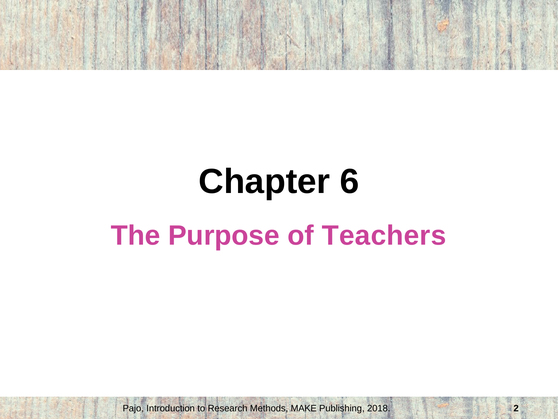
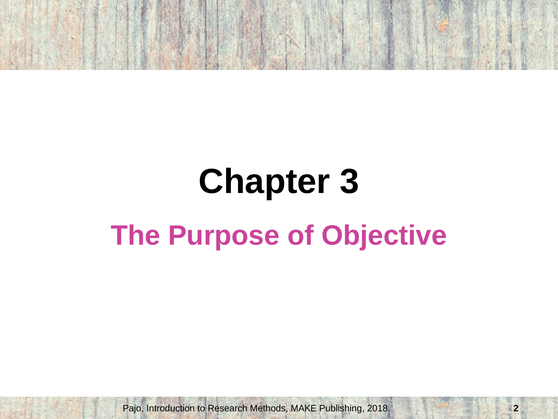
6: 6 -> 3 (350, 181)
Teachers: Teachers -> Objective (384, 235)
